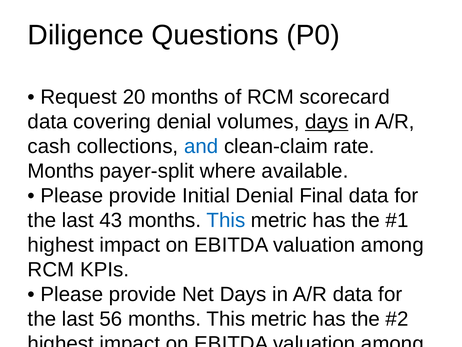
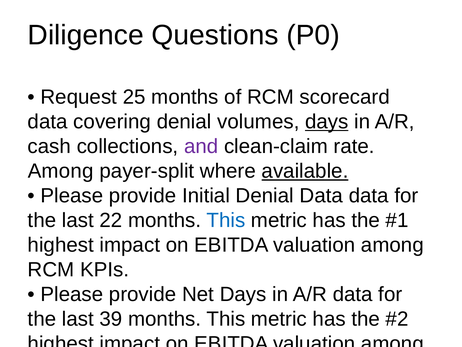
20: 20 -> 25 (134, 97)
and colour: blue -> purple (201, 146)
Months: Months -> Among (61, 171)
available underline: none -> present (305, 171)
Denial Final: Final -> Data (321, 195)
43: 43 -> 22 (111, 220)
56: 56 -> 39 (111, 319)
